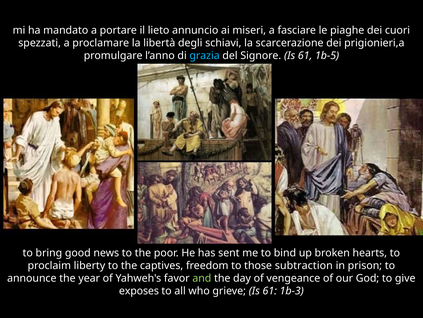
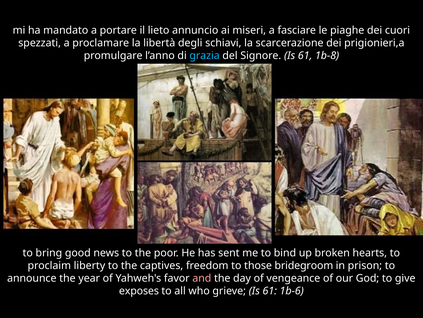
1b-5: 1b-5 -> 1b-8 (327, 56)
subtraction: subtraction -> bridegroom (304, 265)
and colour: light green -> pink (202, 278)
1b-3: 1b-3 -> 1b-6 (292, 290)
